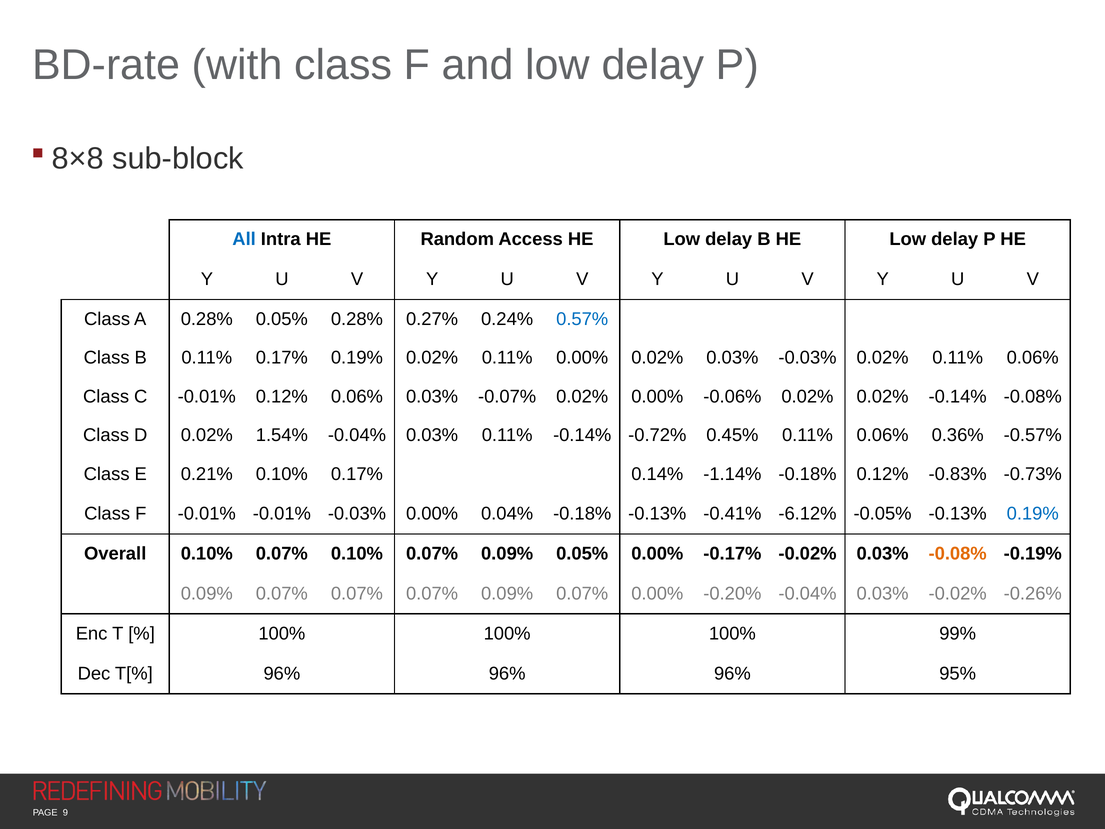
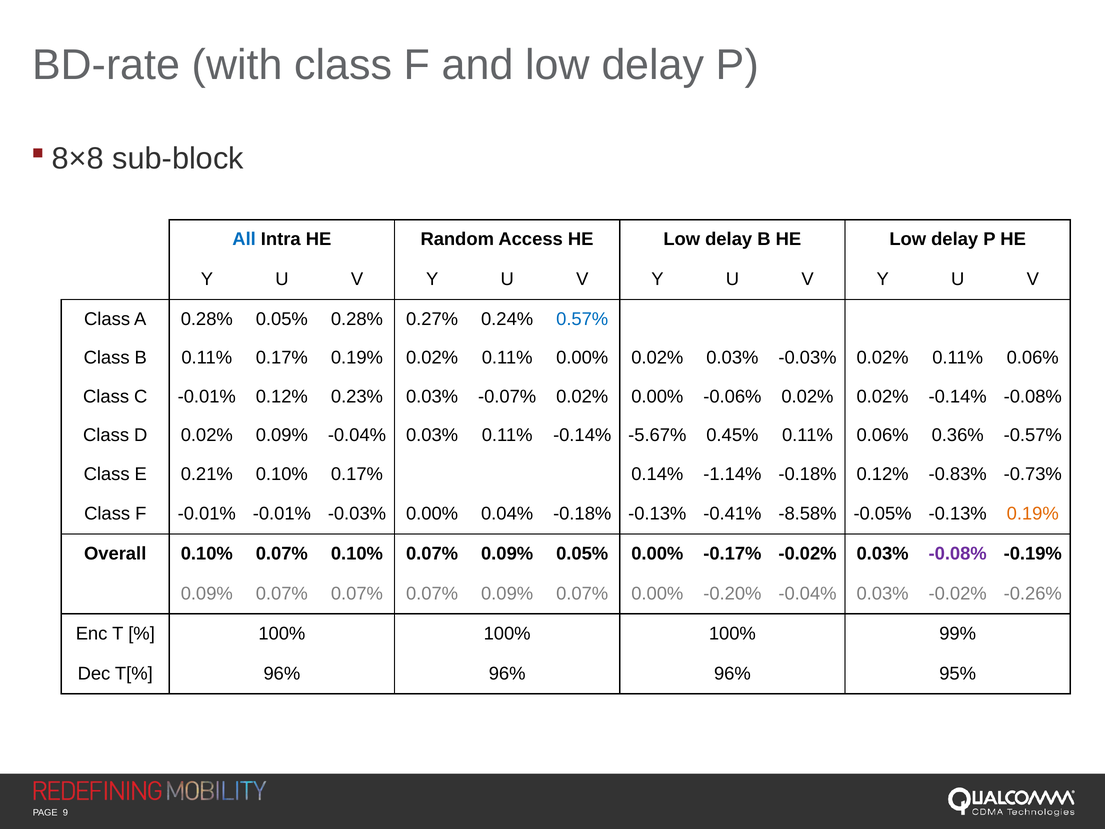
0.12% 0.06%: 0.06% -> 0.23% (357, 396)
0.02% 1.54%: 1.54% -> 0.09% (282, 435)
-0.72%: -0.72% -> -5.67% (657, 435)
-6.12%: -6.12% -> -8.58% (807, 514)
0.19% colour: blue -> orange (1033, 514)
-0.08% colour: orange -> purple (958, 554)
